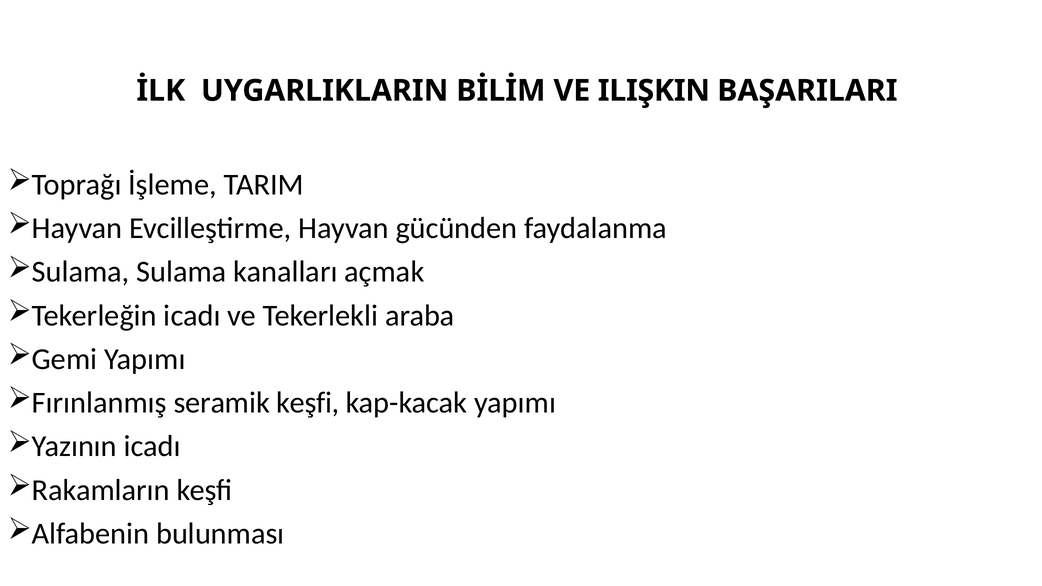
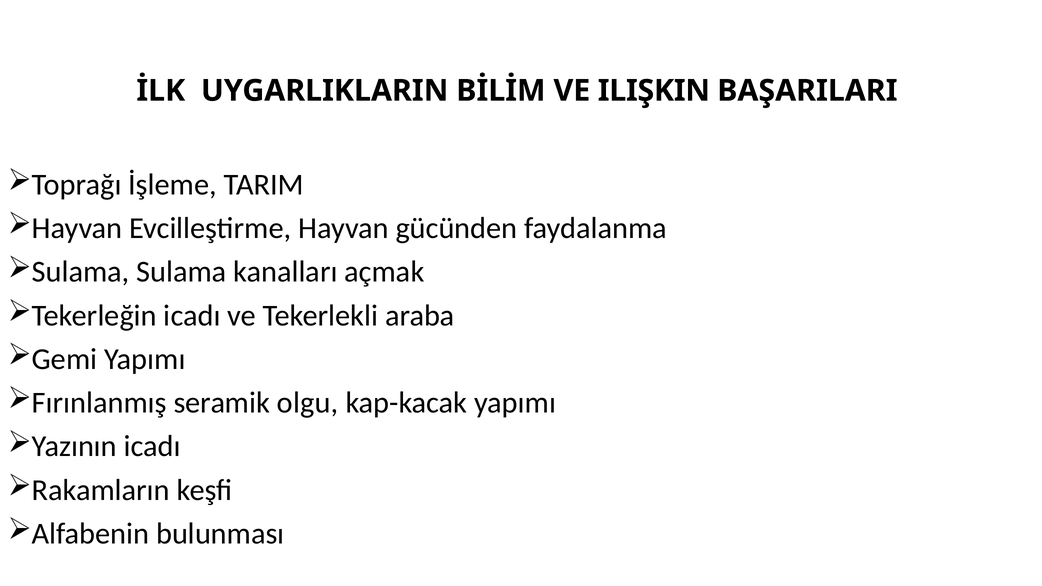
seramik keşfi: keşfi -> olgu (308, 403)
